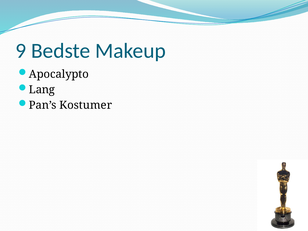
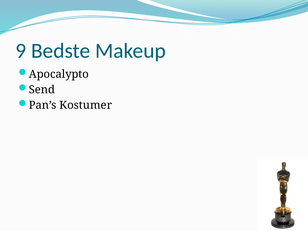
Lang: Lang -> Send (42, 90)
